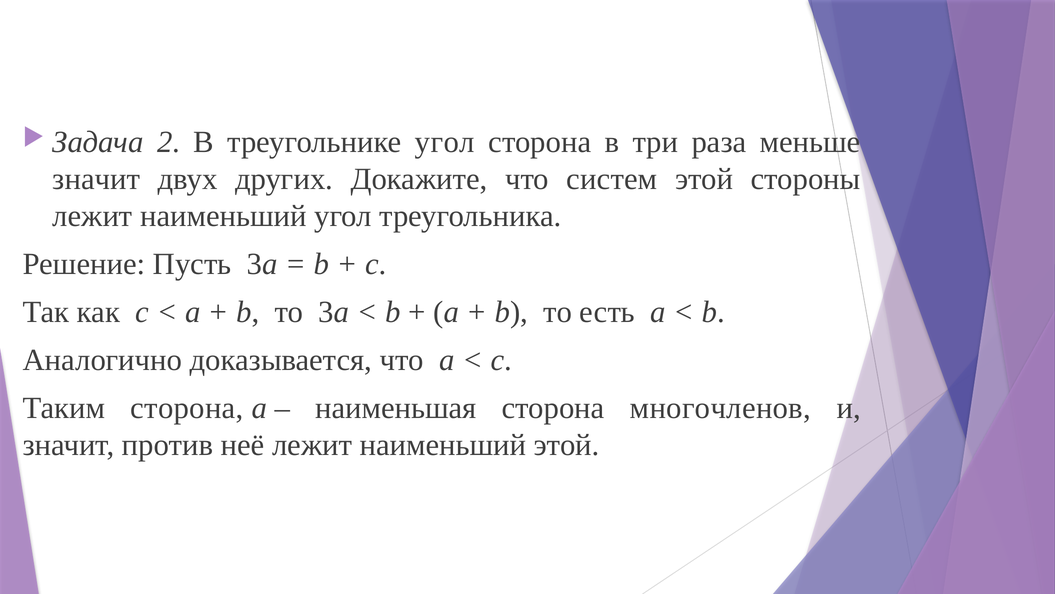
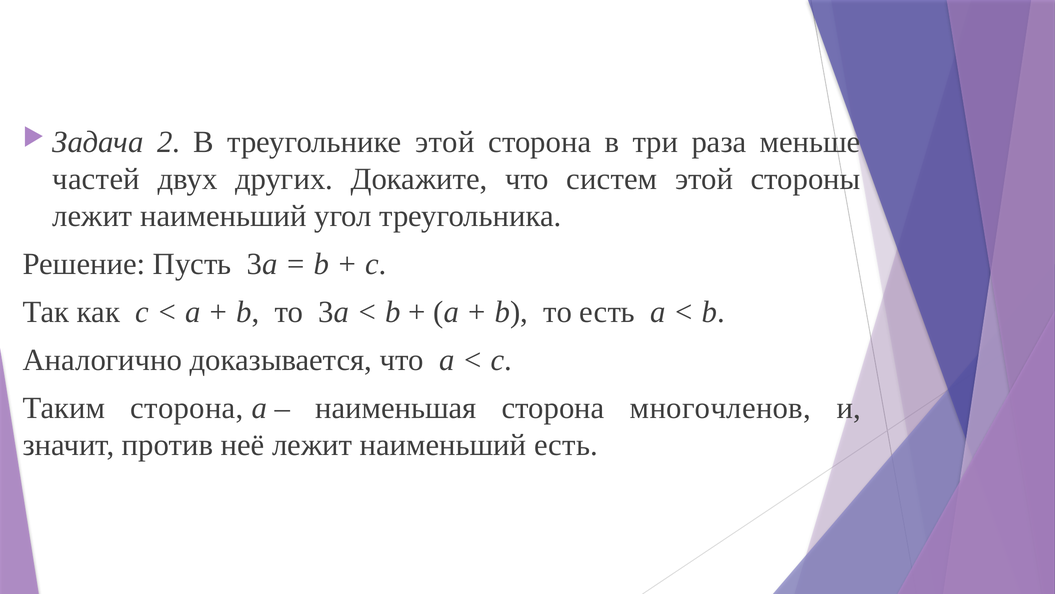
треугольнике угол: угол -> этой (445, 142)
значит: значит -> частей (96, 179)
наименьший этой: этой -> есть (566, 445)
